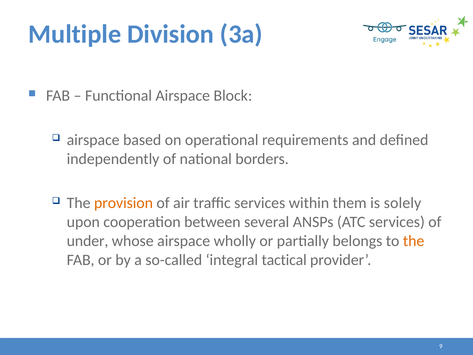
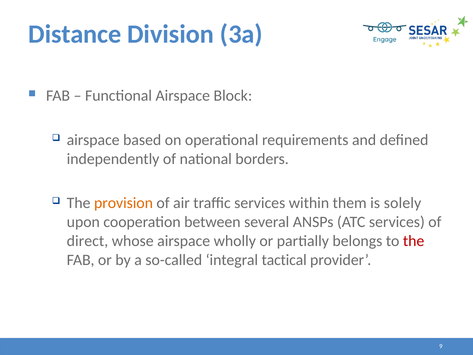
Multiple: Multiple -> Distance (75, 34)
under: under -> direct (87, 241)
the colour: orange -> red (414, 241)
